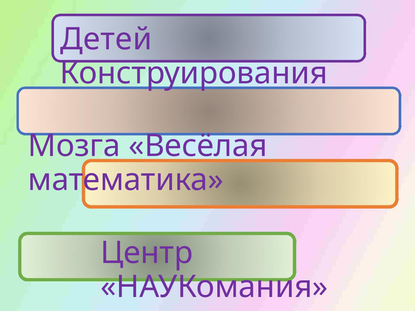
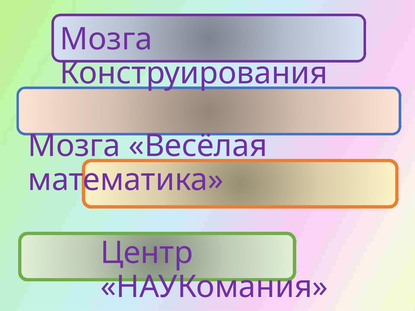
Детей: Детей -> Мозга (106, 39)
